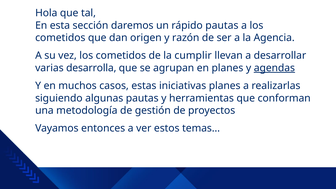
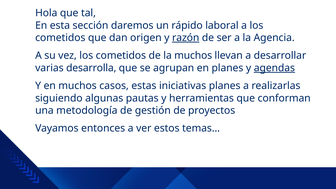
rápido pautas: pautas -> laboral (222, 25)
razón underline: none -> present (186, 38)
la cumplir: cumplir -> muchos (193, 56)
